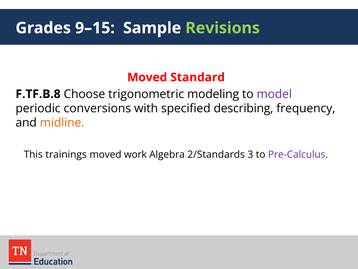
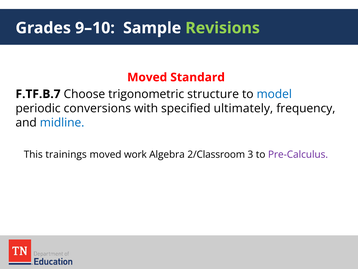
9–15: 9–15 -> 9–10 (95, 28)
F.TF.B.8: F.TF.B.8 -> F.TF.B.7 (38, 94)
modeling: modeling -> structure (213, 94)
model colour: purple -> blue (274, 94)
describing: describing -> ultimately (243, 108)
midline colour: orange -> blue (62, 123)
2/Standards: 2/Standards -> 2/Classroom (216, 154)
